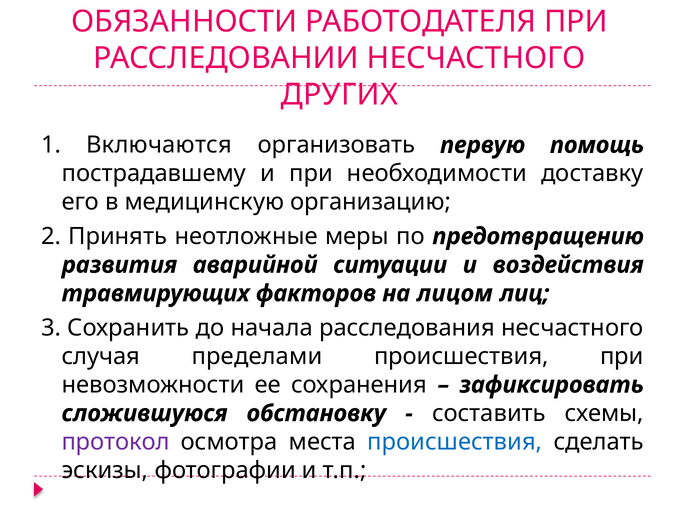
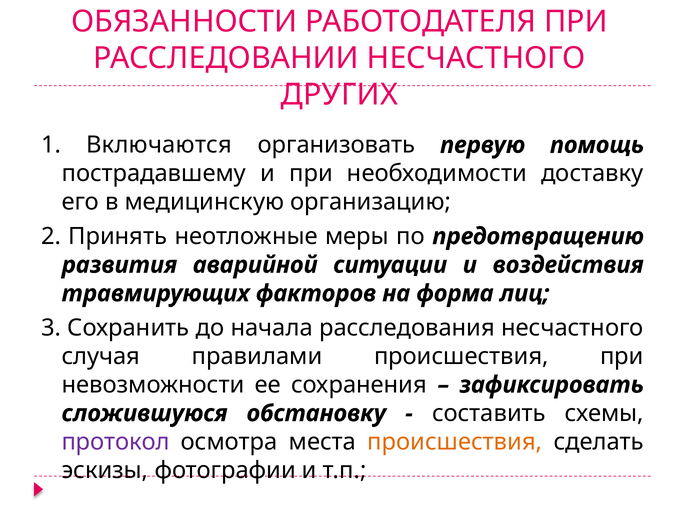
лицом: лицом -> форма (455, 293)
пределами: пределами -> правилами (257, 356)
происшествия colour: blue -> orange (455, 442)
